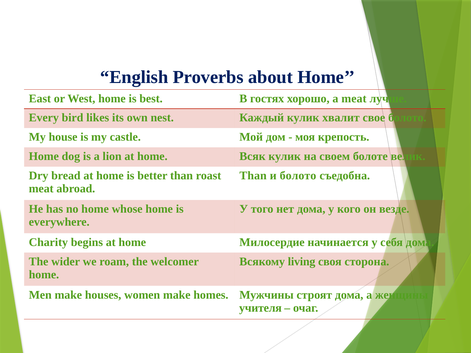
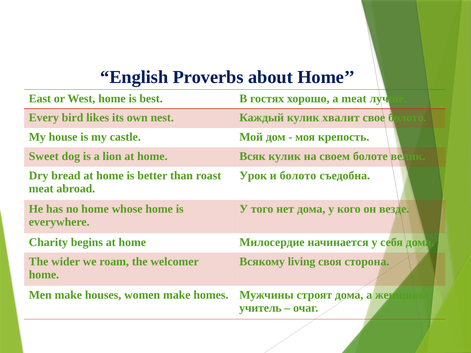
Home: Home -> Sweet (44, 156)
Than: Than -> Урок (253, 176)
учителя: учителя -> учитель (260, 308)
